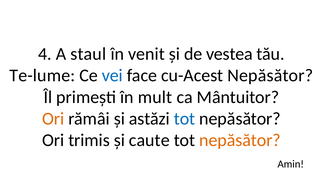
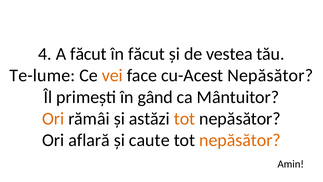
A staul: staul -> făcut (88, 54)
în venit: venit -> făcut (147, 54)
vei colour: blue -> orange (112, 75)
mult: mult -> gând (155, 97)
tot colour: blue -> orange (185, 118)
trimis: trimis -> aflară (89, 140)
